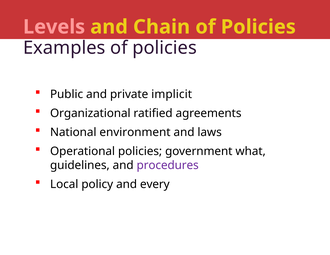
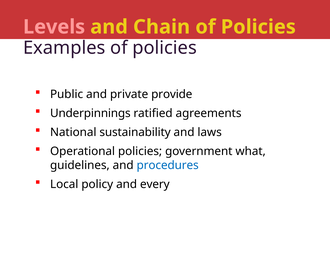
implicit: implicit -> provide (172, 94)
Organizational: Organizational -> Underpinnings (90, 113)
environment: environment -> sustainability (135, 132)
procedures colour: purple -> blue (168, 165)
